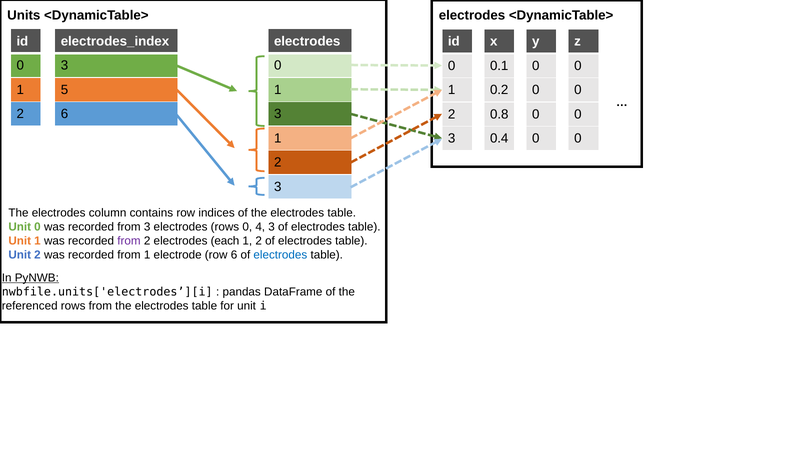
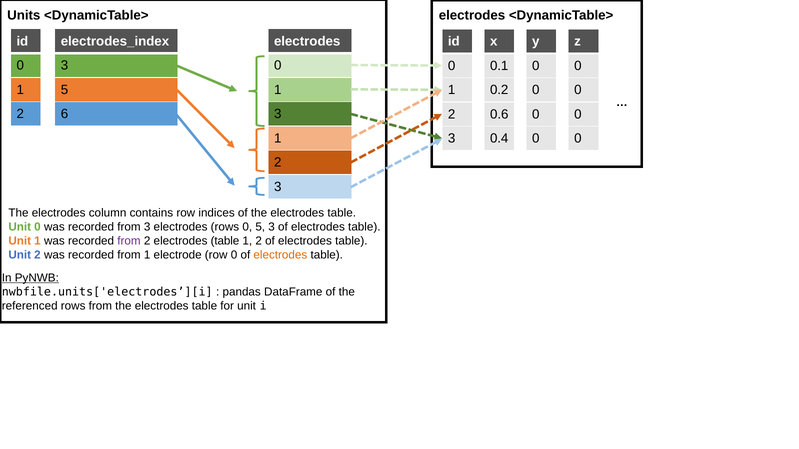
0.8: 0.8 -> 0.6 (499, 114)
0 4: 4 -> 5 (260, 227)
2 electrodes each: each -> table (225, 241)
row 6: 6 -> 0 (234, 255)
electrodes colour: blue -> orange (280, 255)
